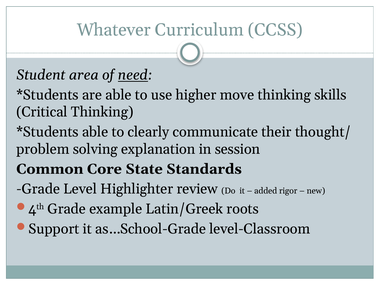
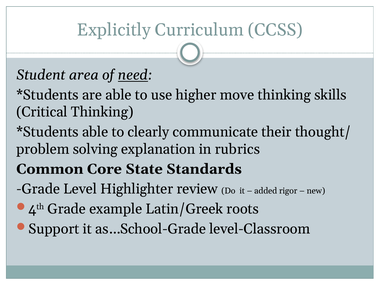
Whatever: Whatever -> Explicitly (114, 30)
session: session -> rubrics (237, 149)
